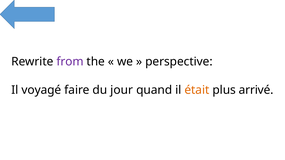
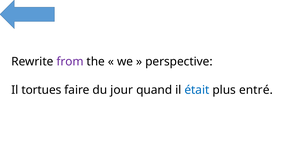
voyagé: voyagé -> tortues (41, 90)
était colour: orange -> blue (197, 90)
arrivé: arrivé -> entré (256, 90)
